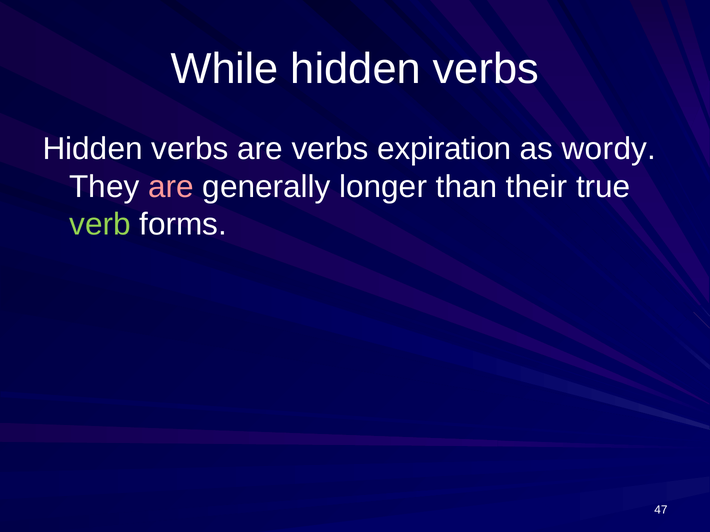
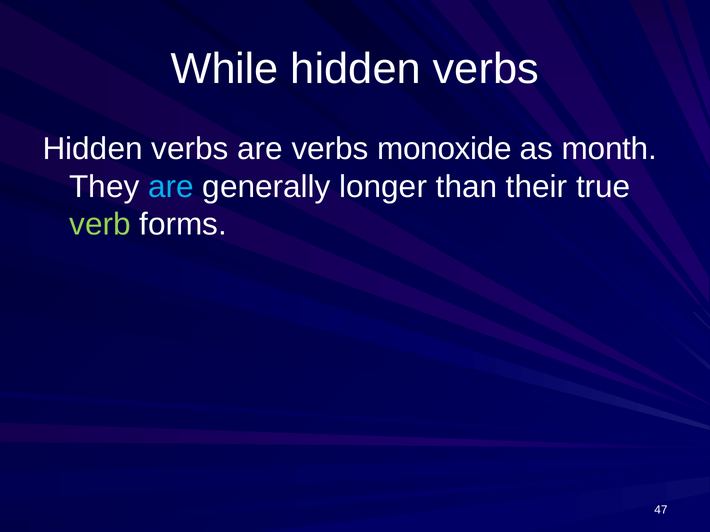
expiration: expiration -> monoxide (444, 149)
wordy: wordy -> month (609, 149)
are colour: pink -> light blue (171, 187)
